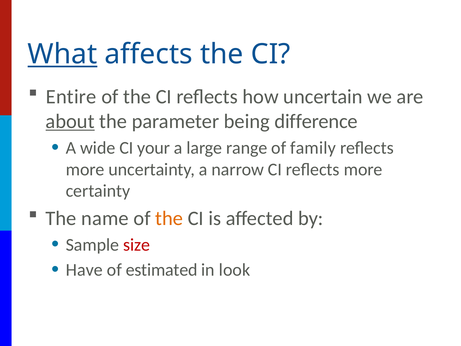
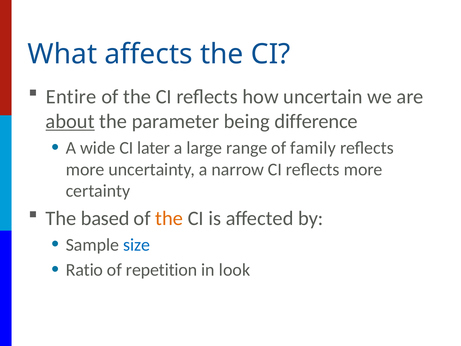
What underline: present -> none (62, 54)
your: your -> later (154, 148)
name: name -> based (105, 218)
size colour: red -> blue (137, 245)
Have: Have -> Ratio (84, 270)
estimated: estimated -> repetition (162, 270)
